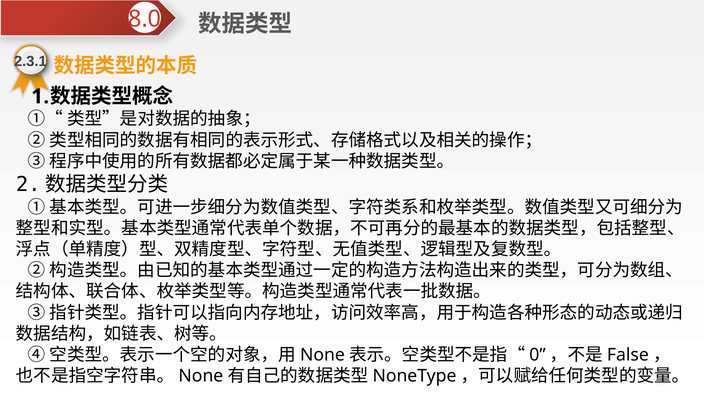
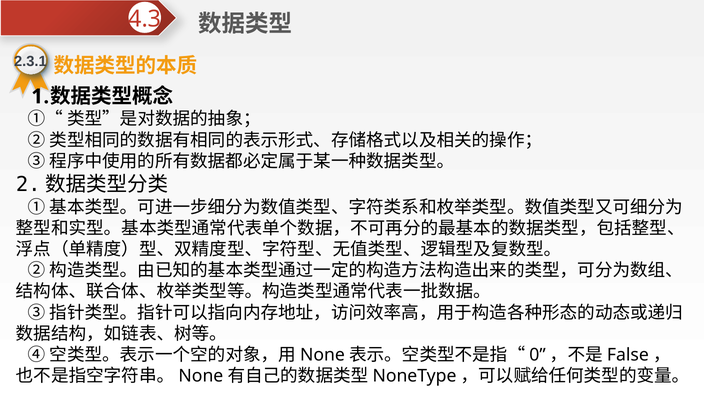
8.0: 8.0 -> 4.3 (145, 19)
